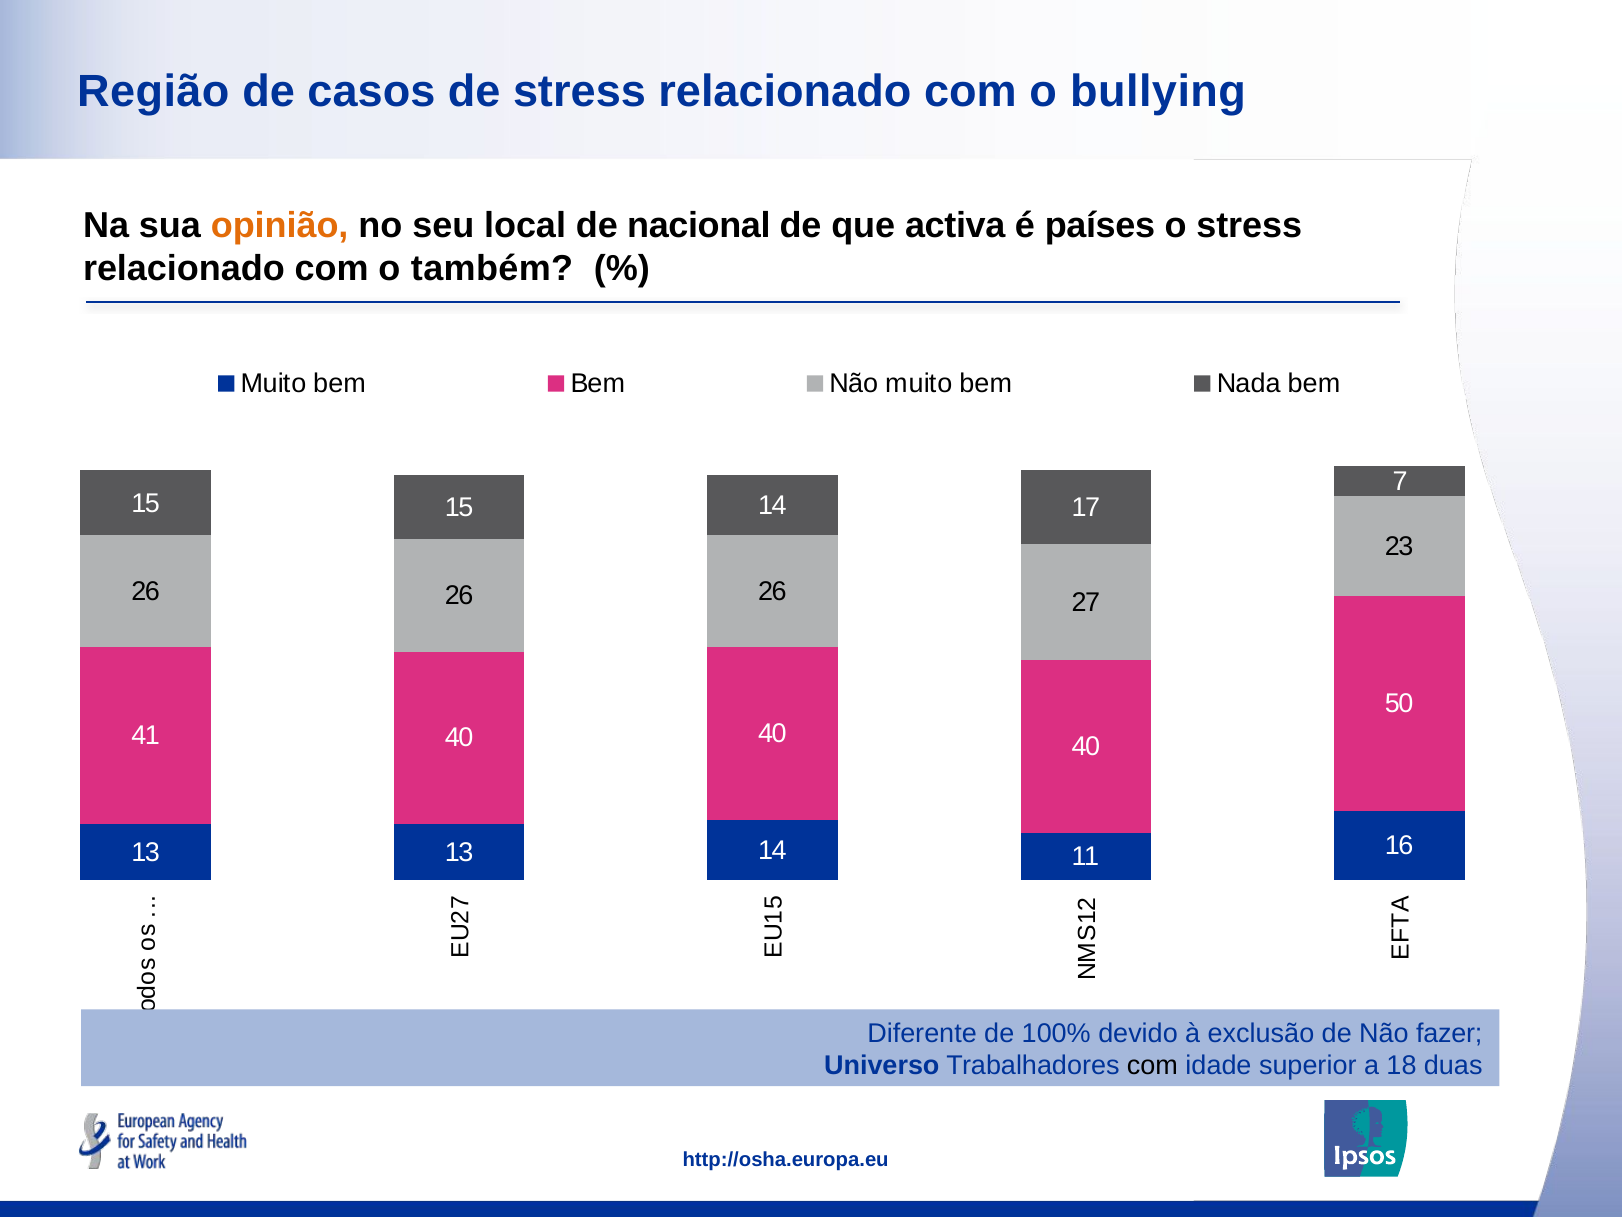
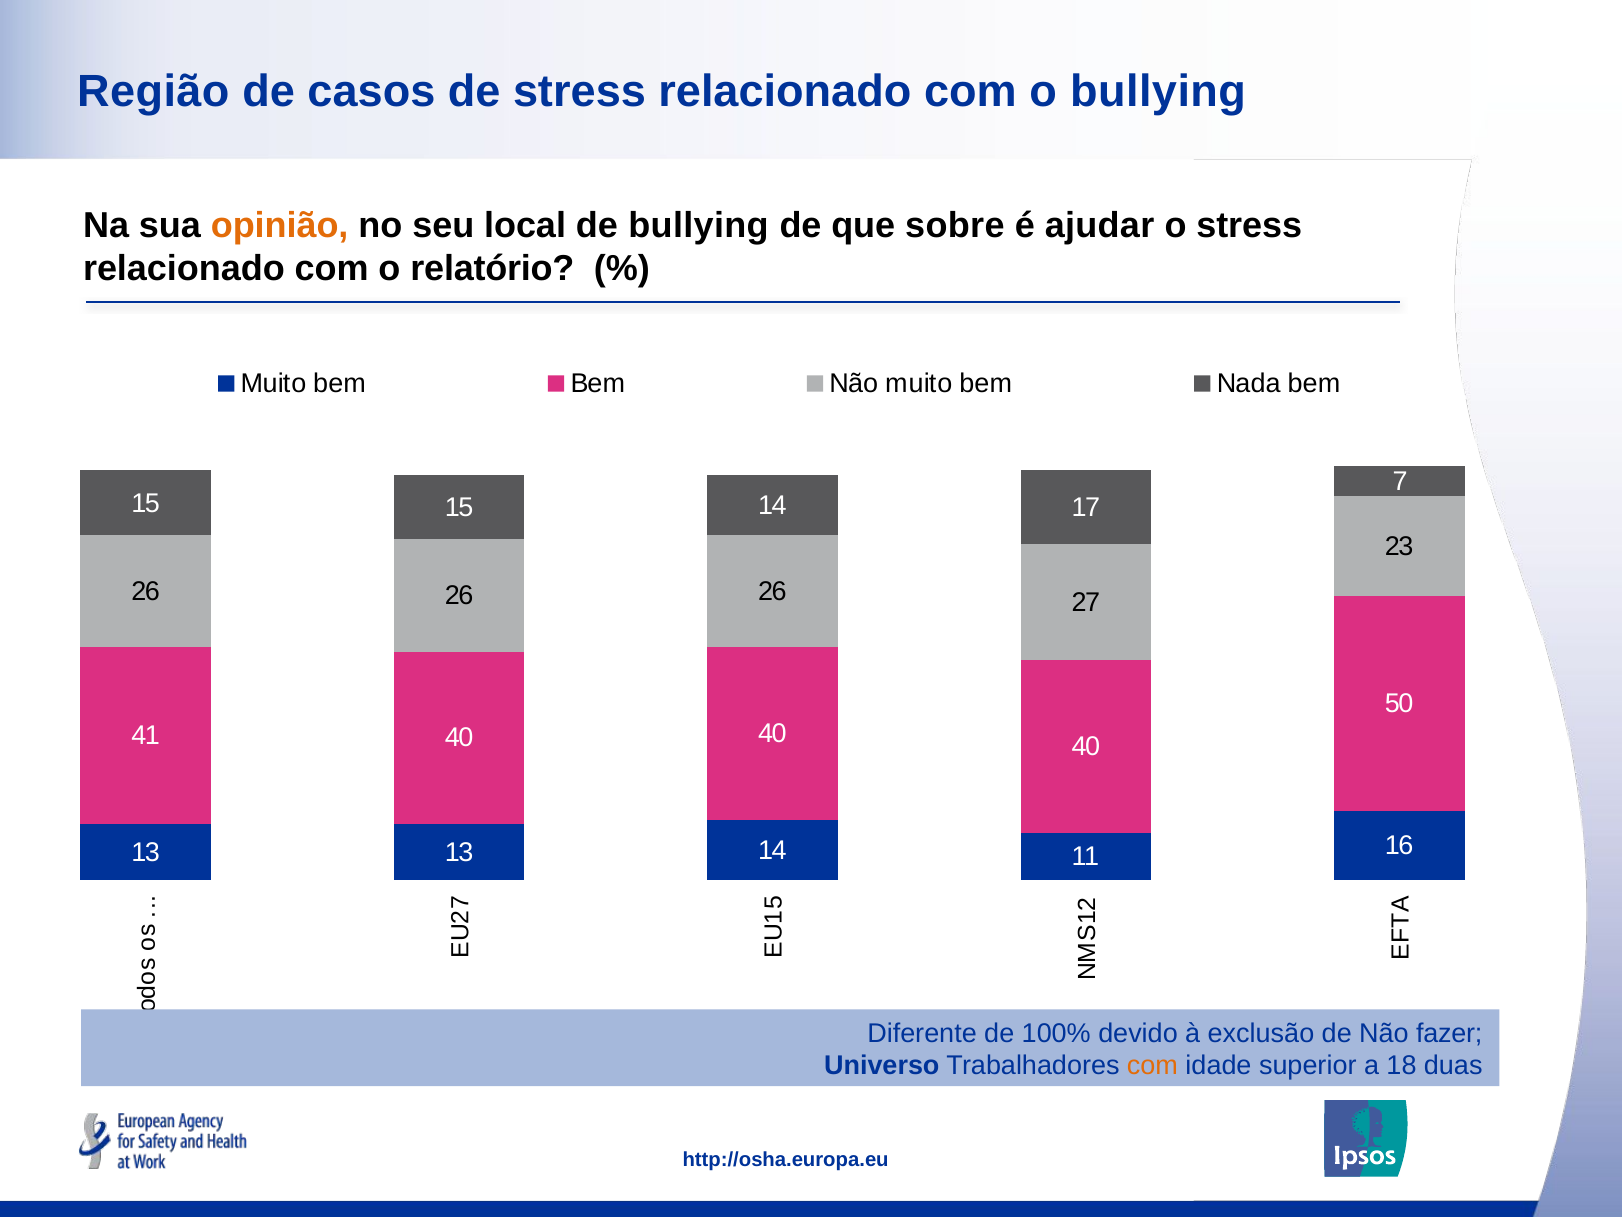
de nacional: nacional -> bullying (699, 225)
activa: activa -> sobre (955, 225)
países: países -> ajudar (1100, 225)
também: também -> relatório (492, 269)
com colour: black -> orange (1152, 1065)
